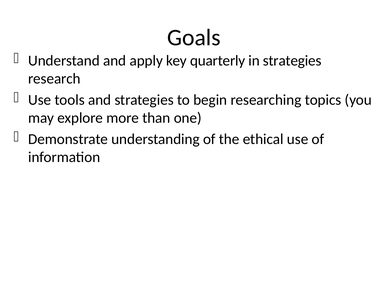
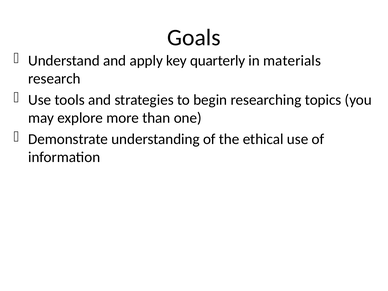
in strategies: strategies -> materials (292, 61)
